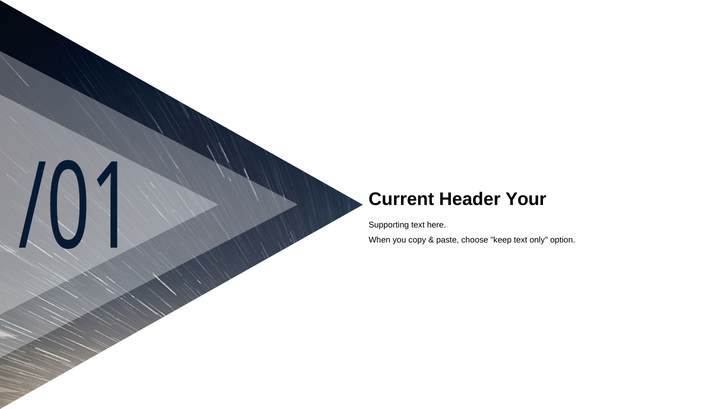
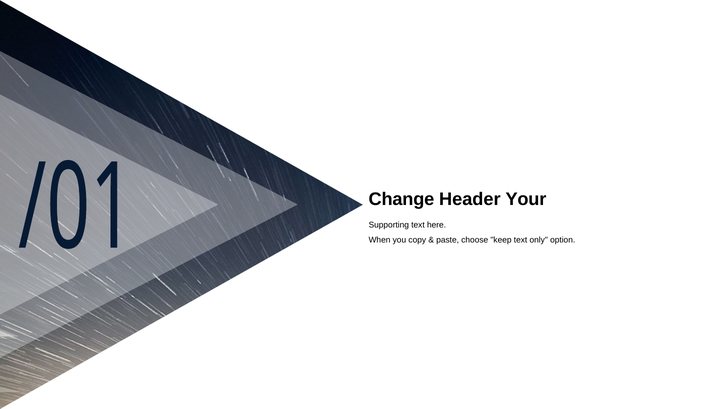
Current: Current -> Change (401, 199)
